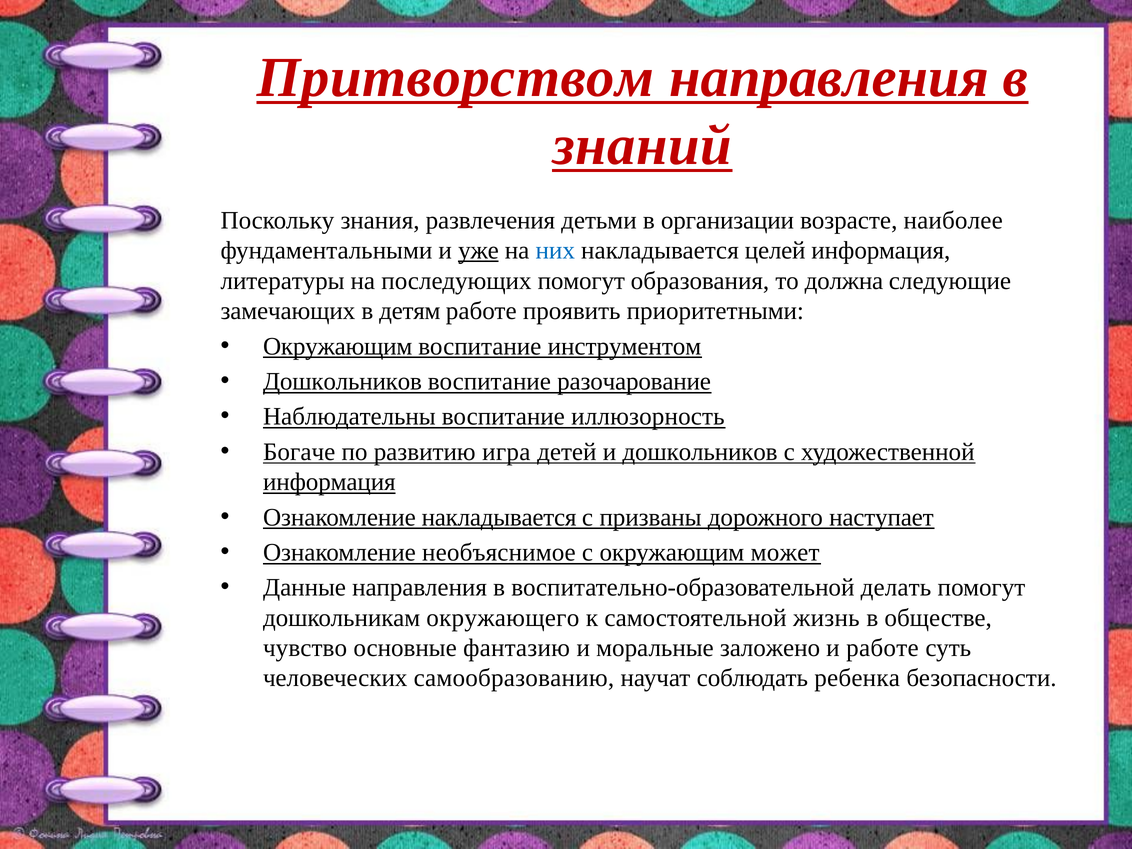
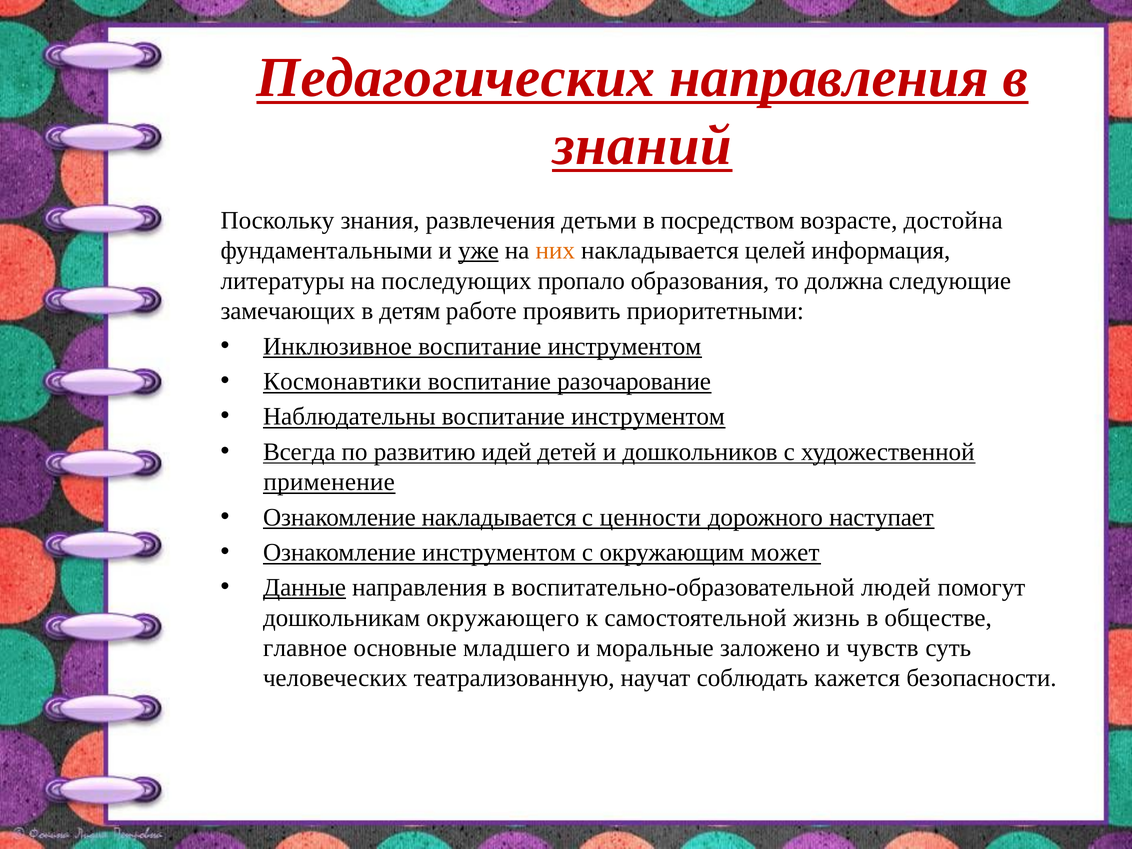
Притворством: Притворством -> Педагогических (456, 77)
организации: организации -> посредством (728, 221)
наиболее: наиболее -> достойна (953, 221)
них colour: blue -> orange (555, 251)
последующих помогут: помогут -> пропало (581, 281)
Окружающим: Окружающим -> Инклюзивное (337, 346)
Дошкольников: Дошкольников -> Космонавтики (342, 381)
иллюзорность: иллюзорность -> инструментом (648, 417)
Богаче: Богаче -> Всегда (299, 452)
игра: игра -> идей (507, 452)
информация: информация -> применение (329, 482)
призваны: призваны -> ценности (650, 517)
Ознакомление необъяснимое: необъяснимое -> инструментом (499, 552)
Данные underline: none -> present (305, 588)
делать: делать -> людей (896, 588)
чувство: чувство -> главное (305, 648)
фантазию: фантазию -> младшего (517, 648)
и работе: работе -> чувств (882, 648)
самообразованию: самообразованию -> театрализованную (514, 678)
ребенка: ребенка -> кажется (857, 678)
